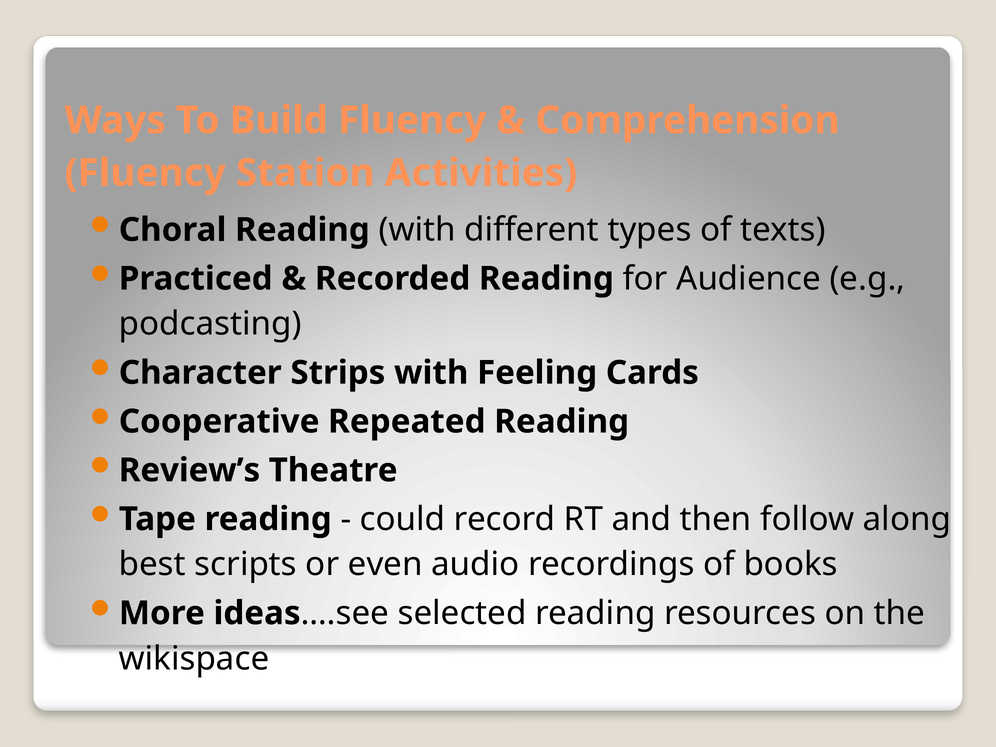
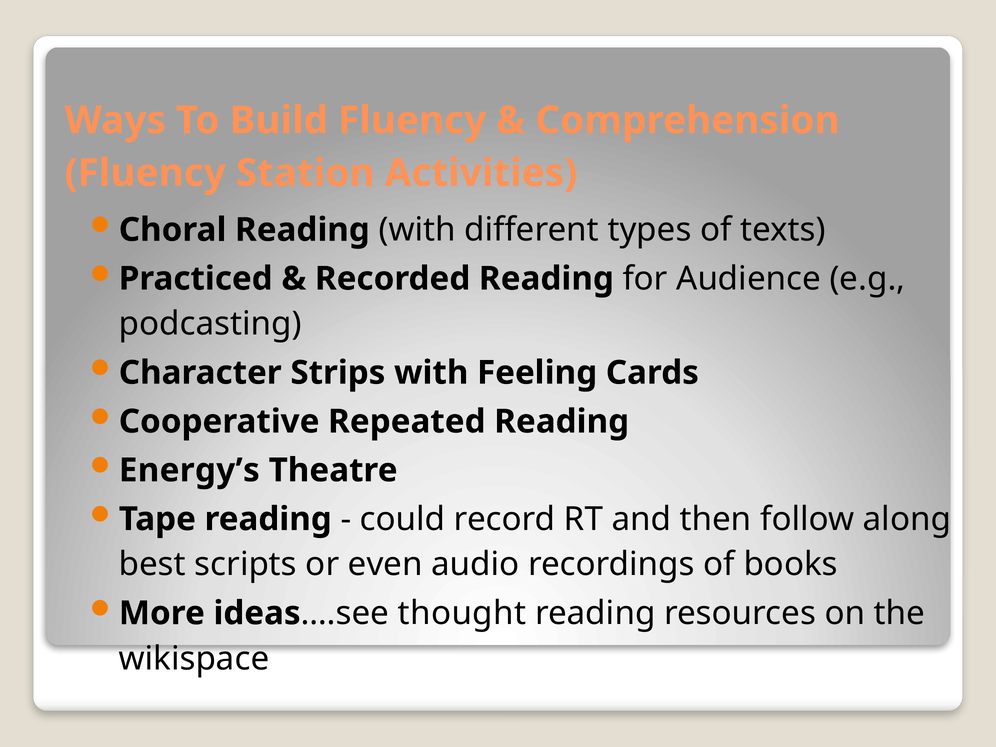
Review’s: Review’s -> Energy’s (189, 470)
selected: selected -> thought (462, 613)
